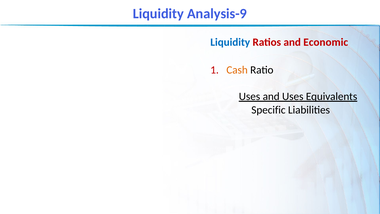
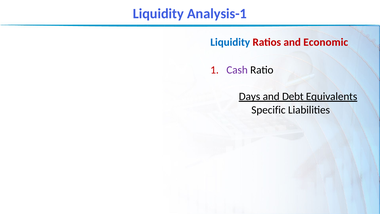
Analysis-9: Analysis-9 -> Analysis-1 (217, 14)
Cash colour: orange -> purple (237, 70)
Uses: Uses -> Days (250, 96)
and Uses: Uses -> Debt (293, 96)
